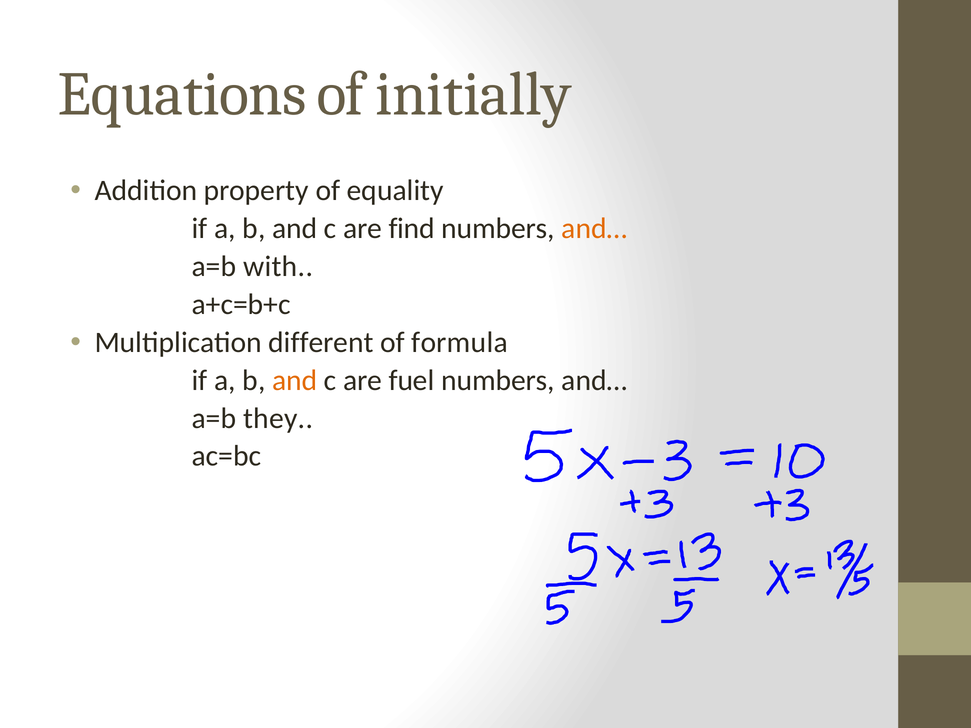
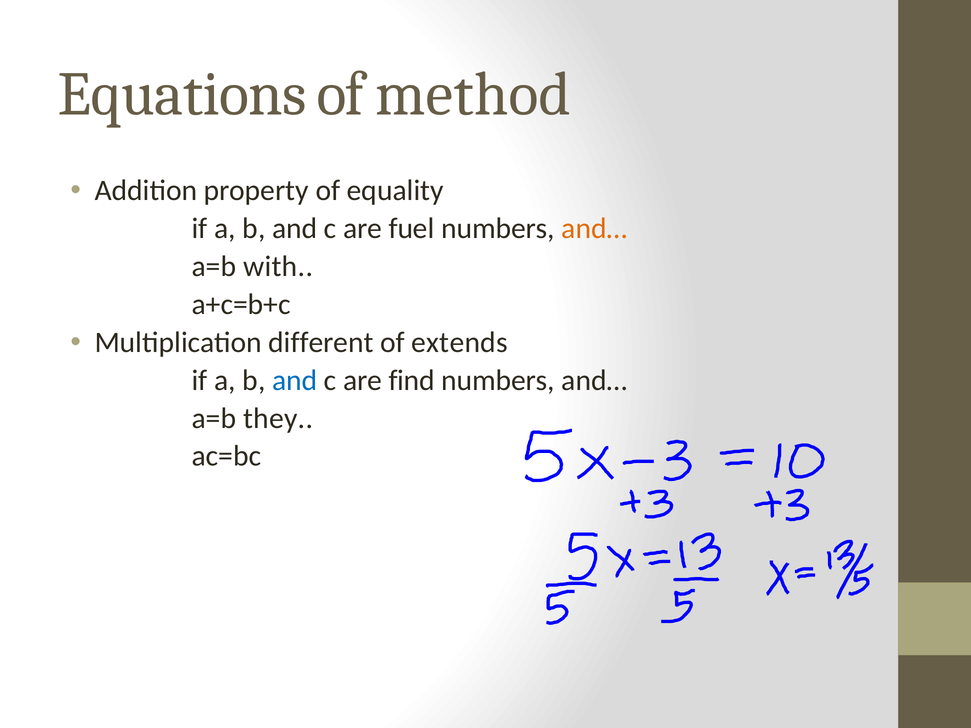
initially: initially -> method (473, 94)
find: find -> fuel (412, 229)
formula: formula -> extends (460, 342)
and colour: orange -> blue (295, 380)
fuel: fuel -> find (412, 380)
